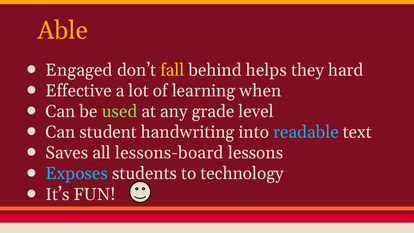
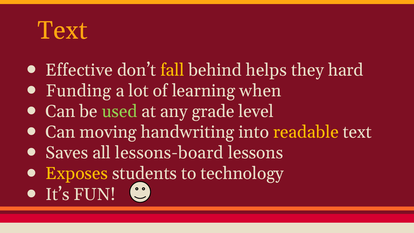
Able: Able -> Text (63, 30)
Engaged: Engaged -> Effective (79, 70)
Effective: Effective -> Funding (79, 91)
student: student -> moving (108, 132)
readable colour: light blue -> yellow (306, 132)
Exposes colour: light blue -> yellow (77, 174)
